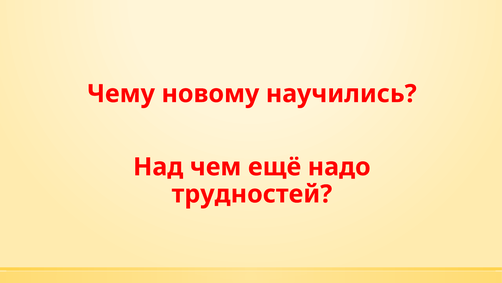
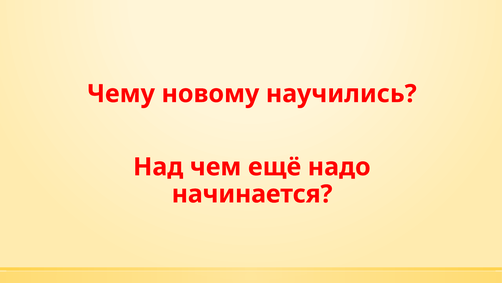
трудностей: трудностей -> начинается (252, 194)
